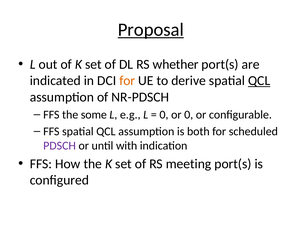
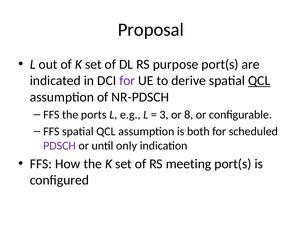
Proposal underline: present -> none (151, 30)
whether: whether -> purpose (176, 64)
for colour: orange -> purple (127, 81)
some: some -> ports (94, 114)
0: 0 -> 3 (164, 114)
or 0: 0 -> 8 (189, 114)
with: with -> only (127, 145)
